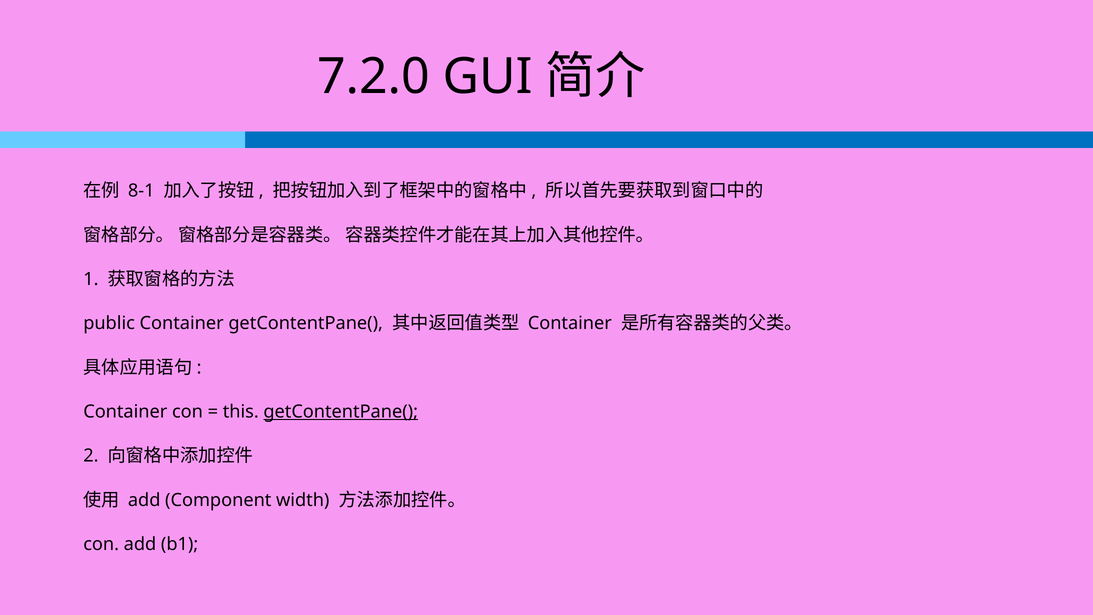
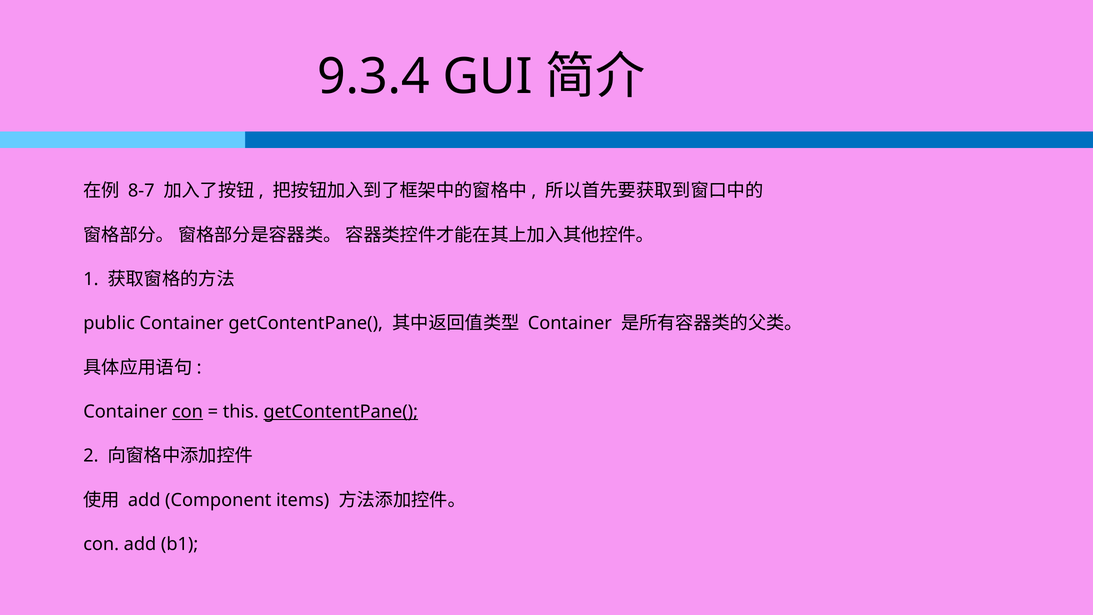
7.2.0: 7.2.0 -> 9.3.4 (373, 77)
8-1: 8-1 -> 8-7 (141, 191)
con underline: none -> present (188, 412)
width: width -> items (303, 500)
